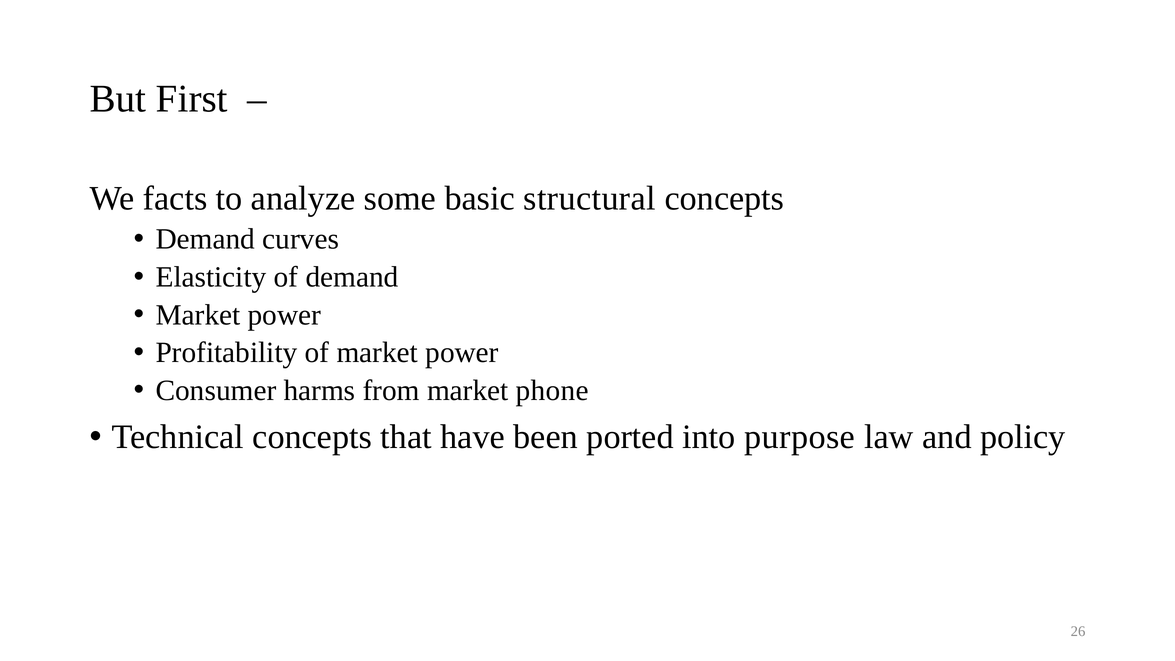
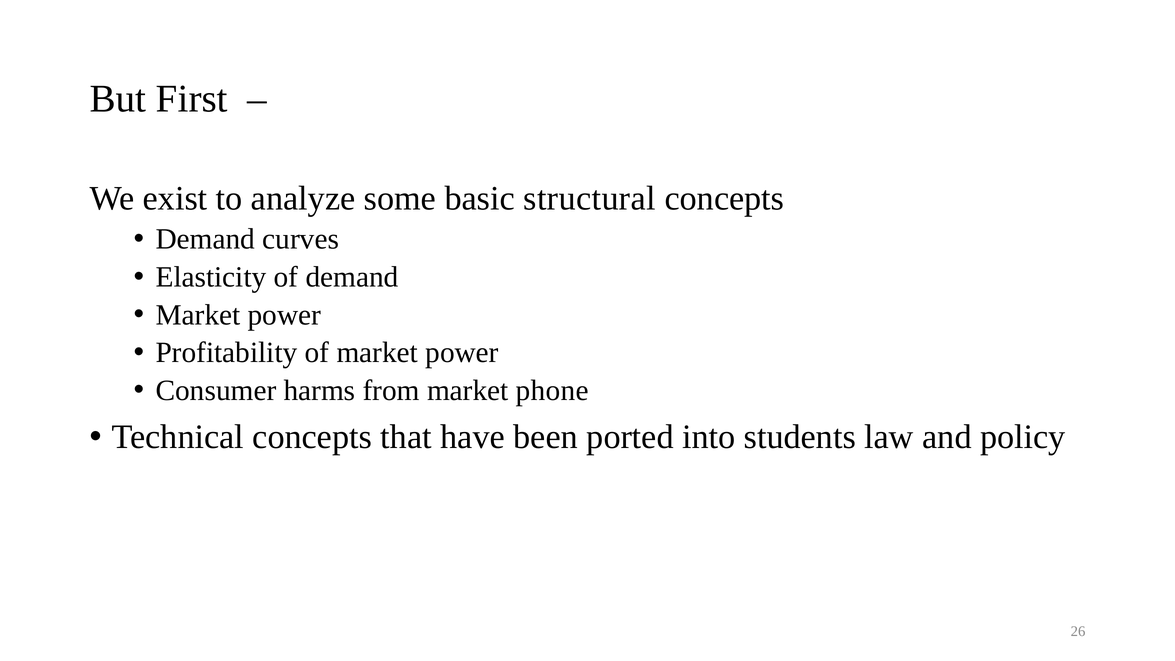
facts: facts -> exist (175, 199)
purpose: purpose -> students (800, 437)
